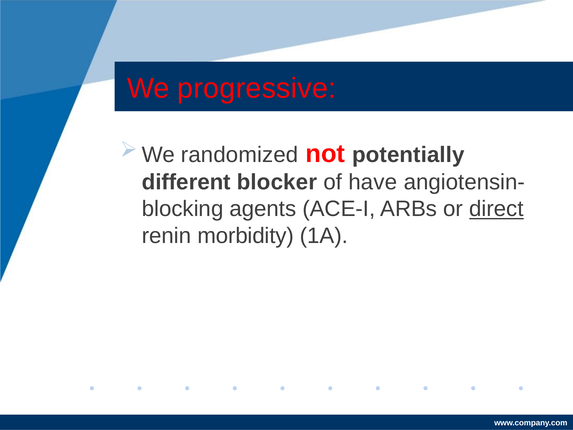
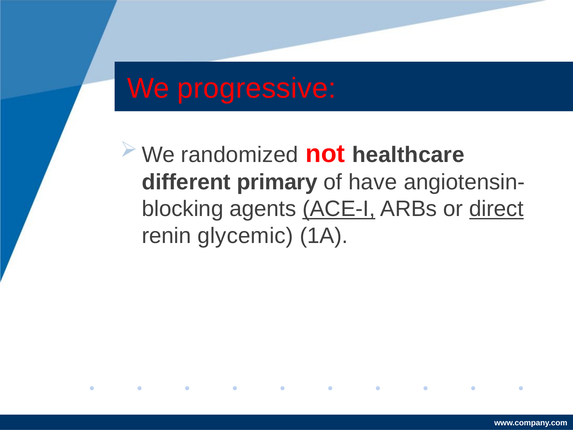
potentially: potentially -> healthcare (408, 155)
blocker: blocker -> primary (277, 182)
ACE-I underline: none -> present (339, 209)
morbidity: morbidity -> glycemic (245, 236)
